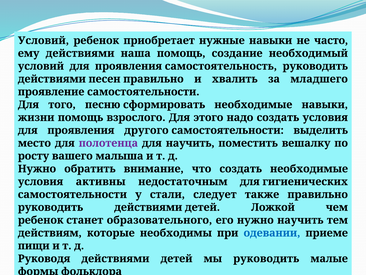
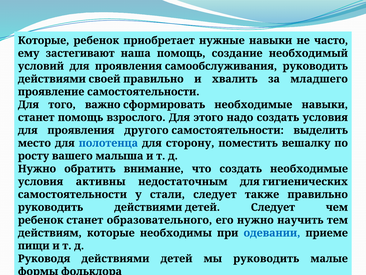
Условий: Условий -> Которые (44, 40)
ему действиями: действиями -> застегивают (80, 53)
самостоятельность: самостоятельность -> самообслуживания (221, 66)
песен: песен -> своей (105, 79)
песню: песню -> важно (103, 104)
жизни: жизни -> станет (36, 117)
полотенца colour: purple -> blue (108, 143)
для научить: научить -> сторону (190, 143)
детей Ложкой: Ложкой -> Следует (273, 207)
